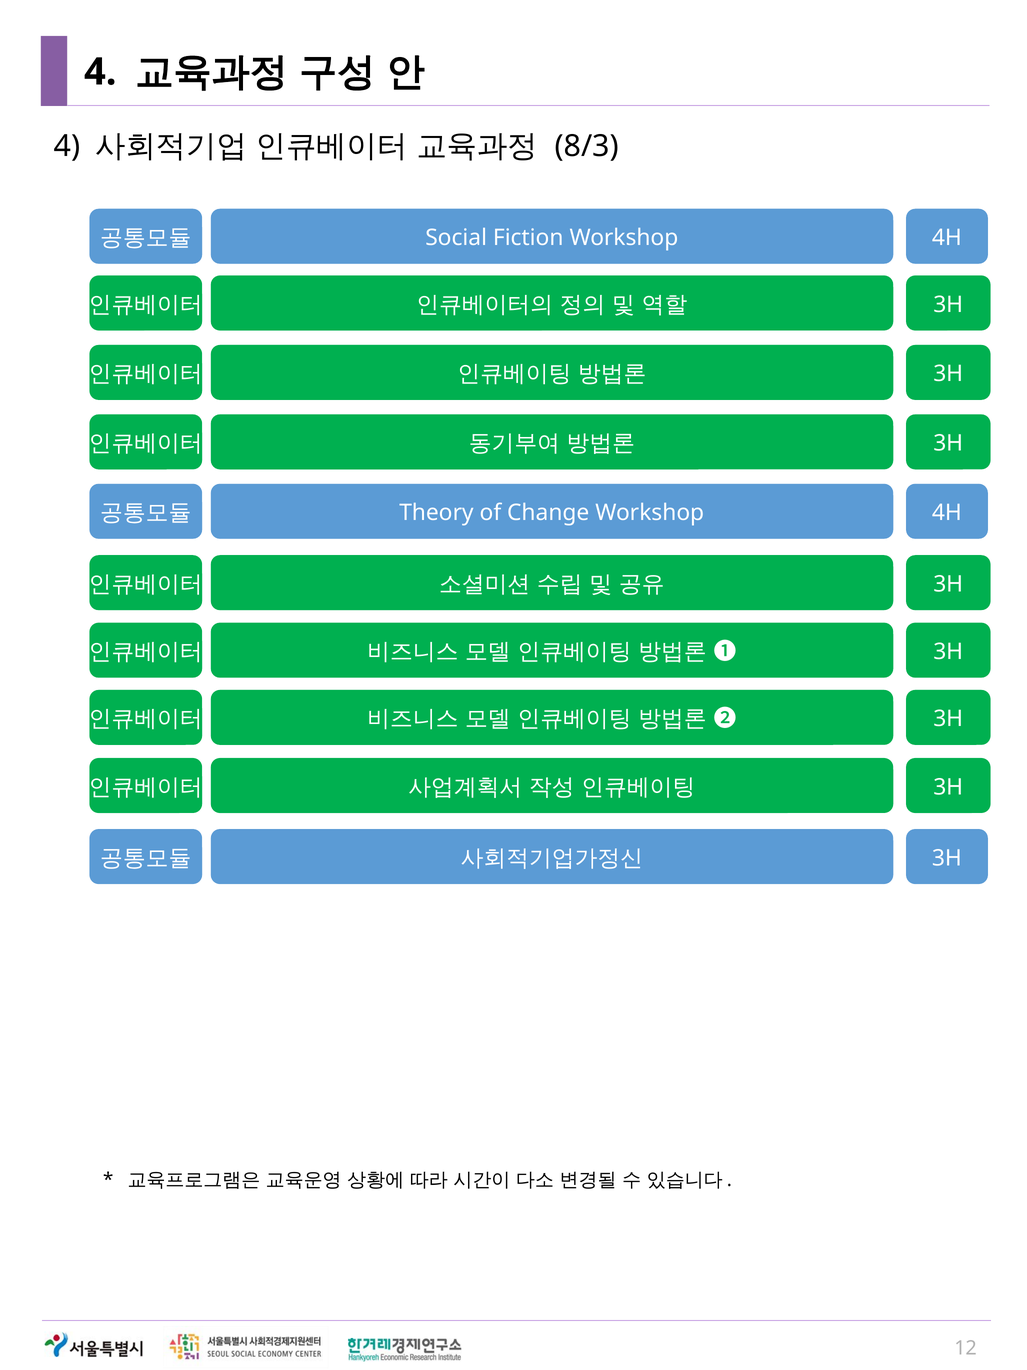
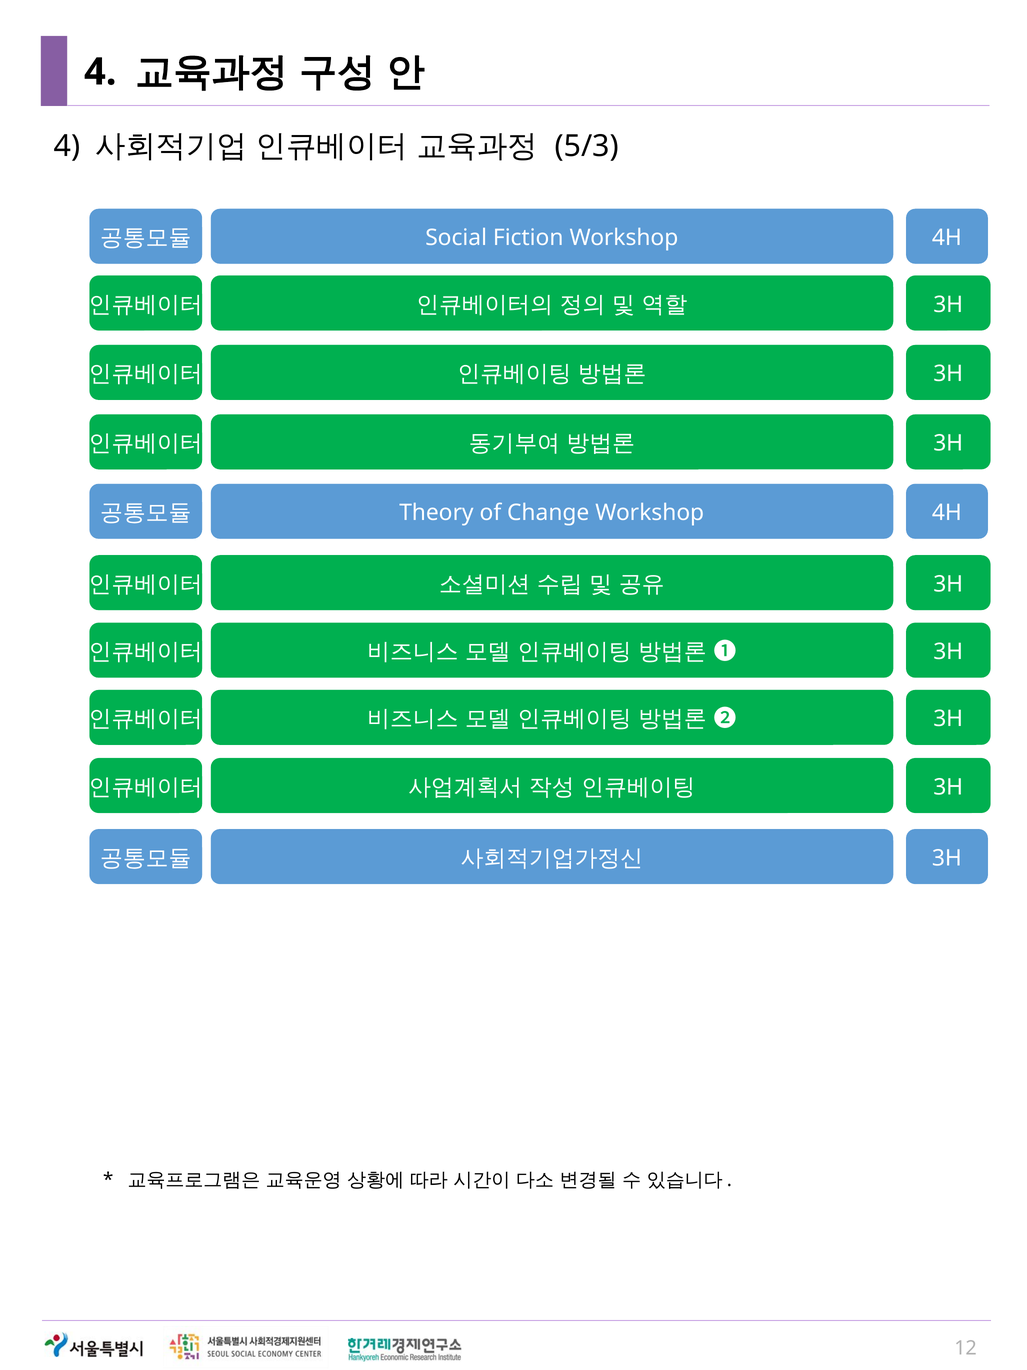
8/3: 8/3 -> 5/3 (587, 146)
